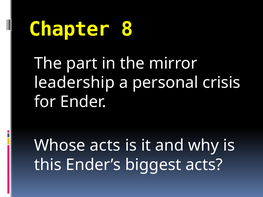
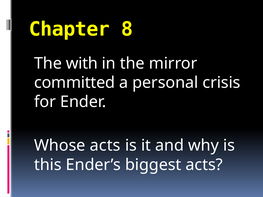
part: part -> with (82, 63)
leadership: leadership -> committed (75, 83)
